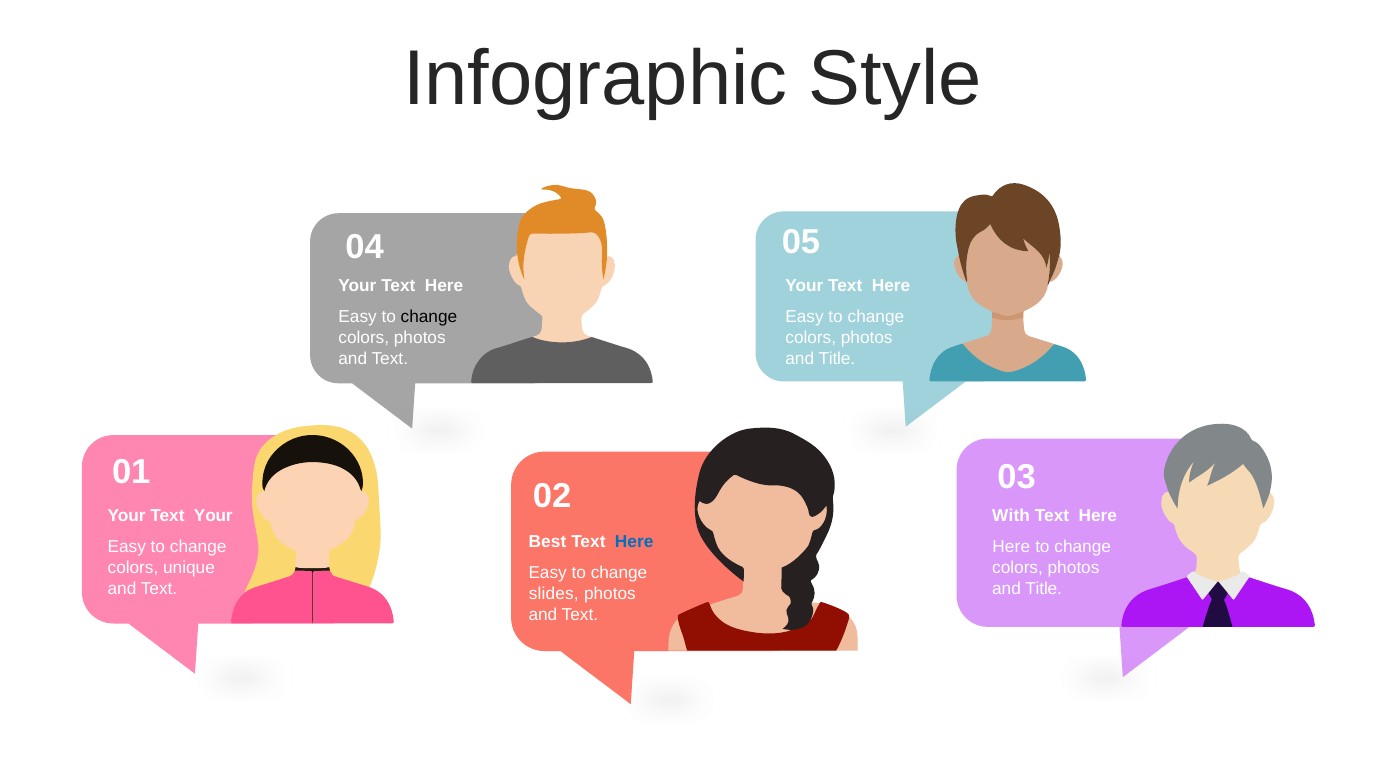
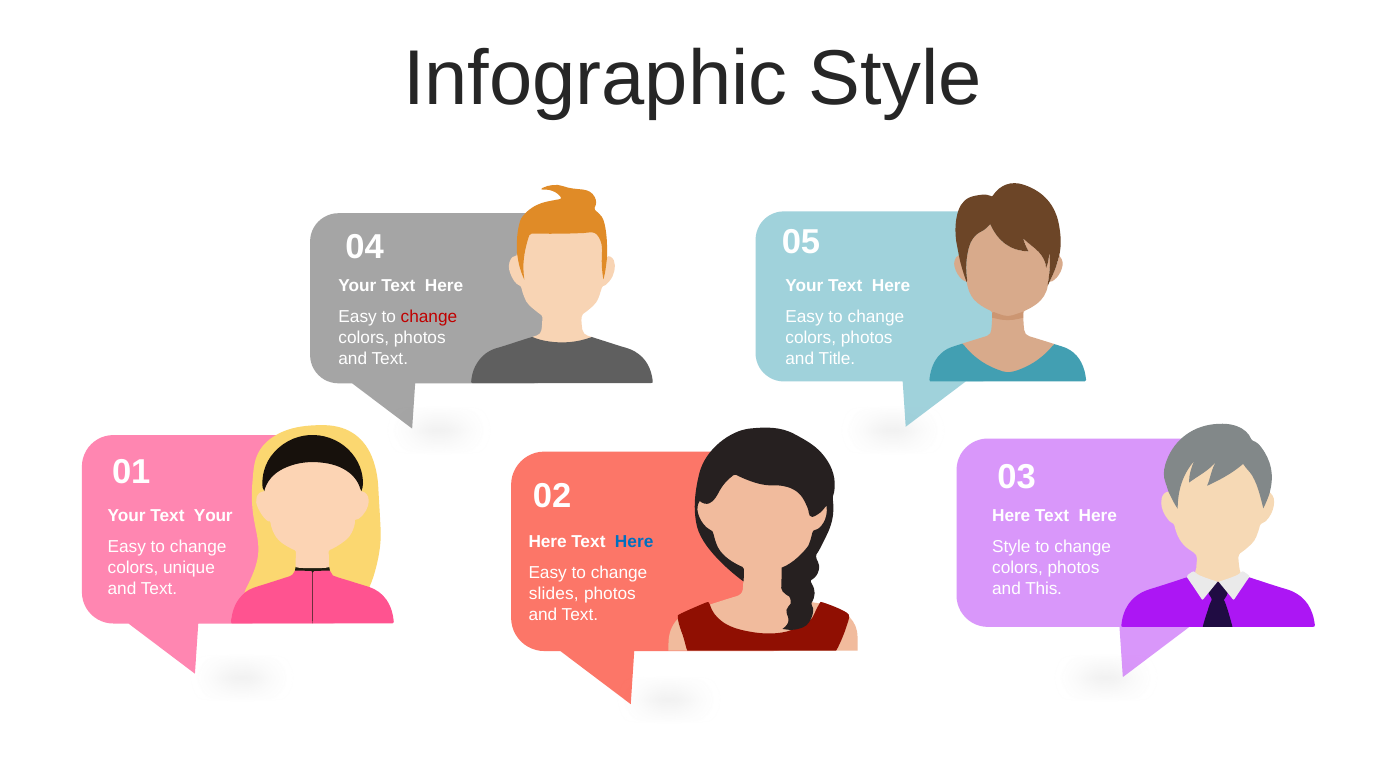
change colour: black -> red (429, 317)
With: With -> Here (1011, 516)
Best: Best -> Here (548, 542)
Here: Here -> Style (1011, 547)
Title: Title -> This (1044, 589)
